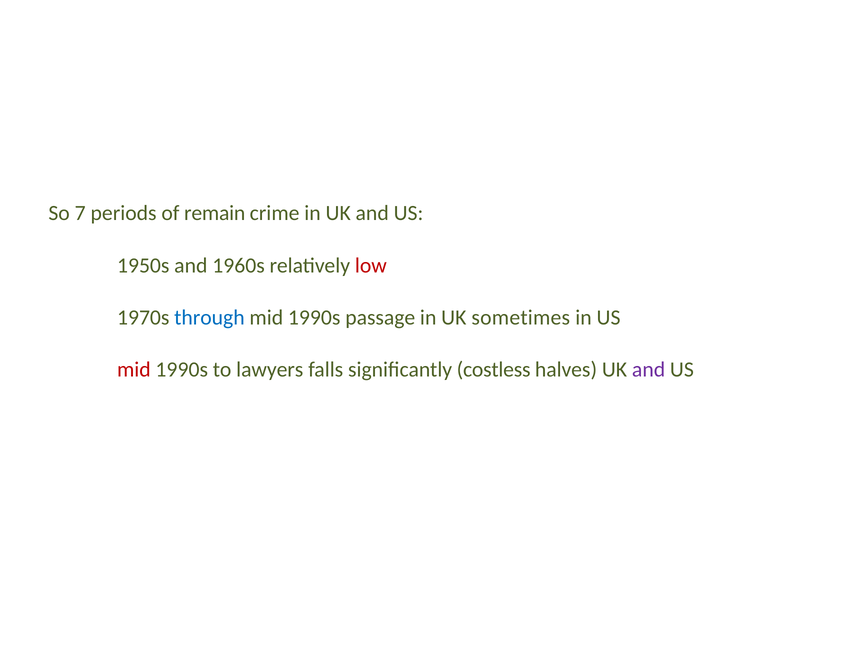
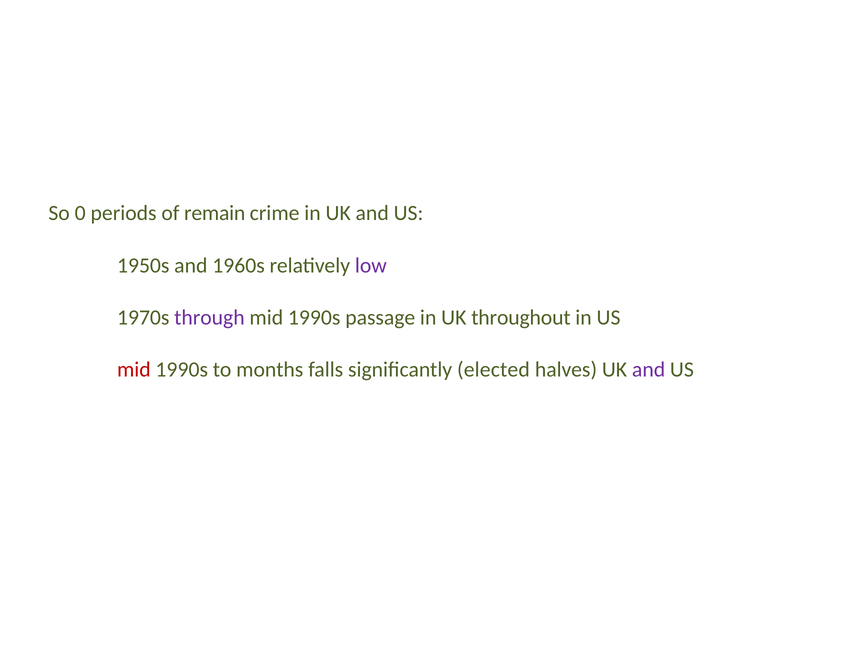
7: 7 -> 0 (80, 213)
low colour: red -> purple (371, 265)
through colour: blue -> purple (209, 317)
sometimes: sometimes -> throughout (521, 317)
lawyers: lawyers -> months (270, 370)
costless: costless -> elected (493, 370)
